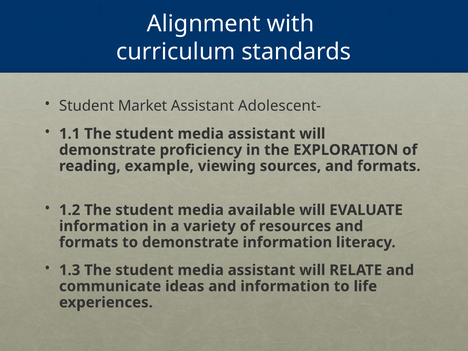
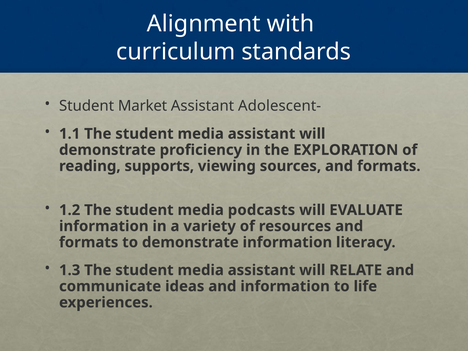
example: example -> supports (159, 166)
available: available -> podcasts (261, 210)
